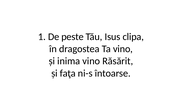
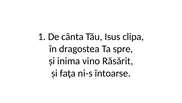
peste: peste -> cânta (72, 36)
Ta vino: vino -> spre (123, 49)
